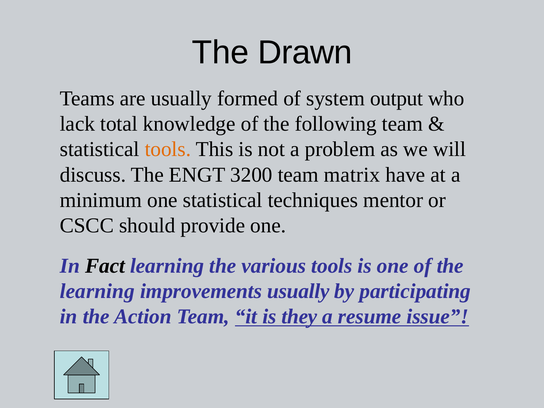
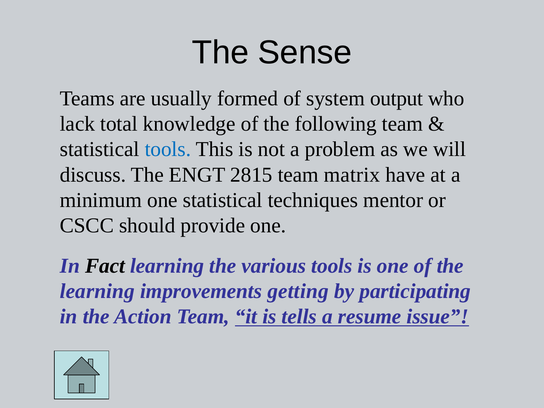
Drawn: Drawn -> Sense (305, 53)
tools colour: orange -> blue (168, 149)
3200: 3200 -> 2815 (251, 175)
improvements usually: usually -> getting (298, 291)
they: they -> tells (299, 317)
